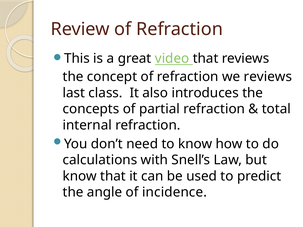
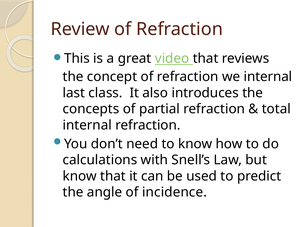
we reviews: reviews -> internal (268, 77)
